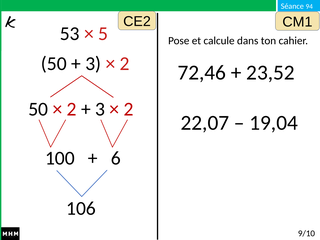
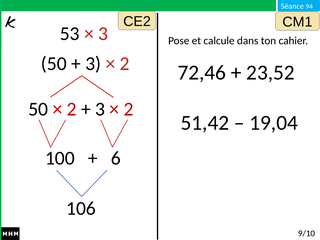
5: 5 -> 3 (103, 34)
22,07: 22,07 -> 51,42 (205, 123)
